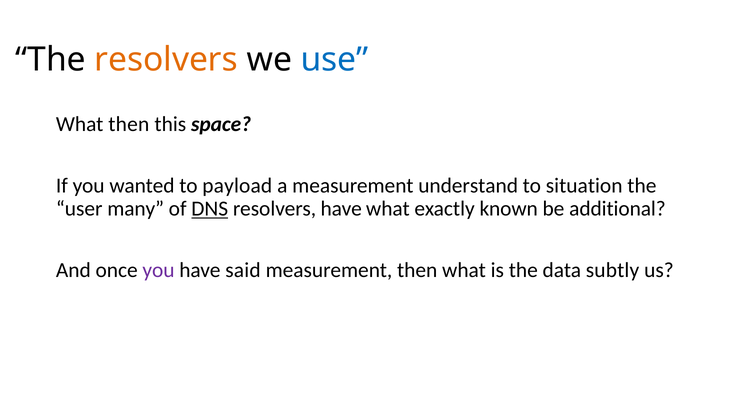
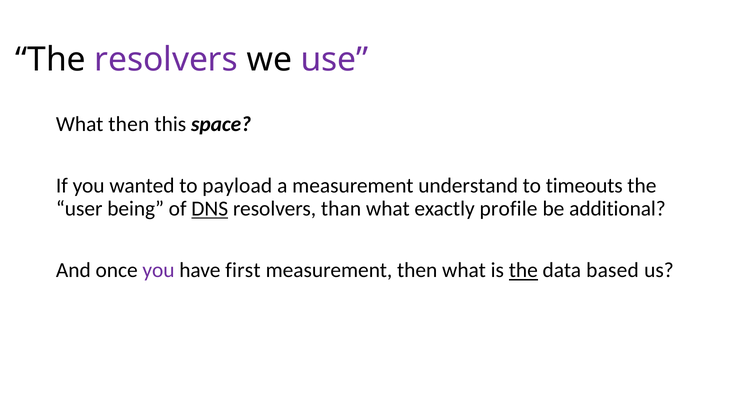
resolvers colour: orange -> purple (166, 60)
use colour: blue -> purple (335, 60)
situation: situation -> timeouts (584, 186)
many: many -> being (136, 209)
resolvers have: have -> than (341, 209)
known: known -> profile (509, 209)
said: said -> first (243, 270)
the underline: none -> present (523, 270)
subtly: subtly -> based (612, 270)
